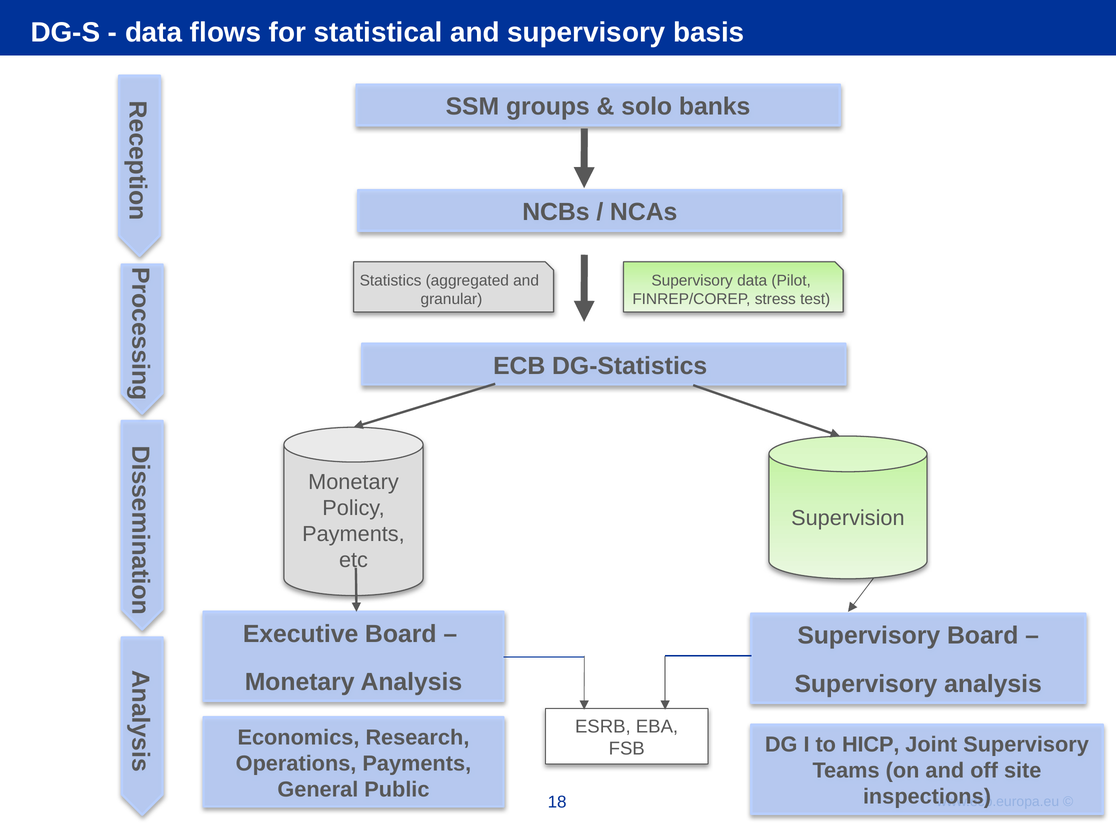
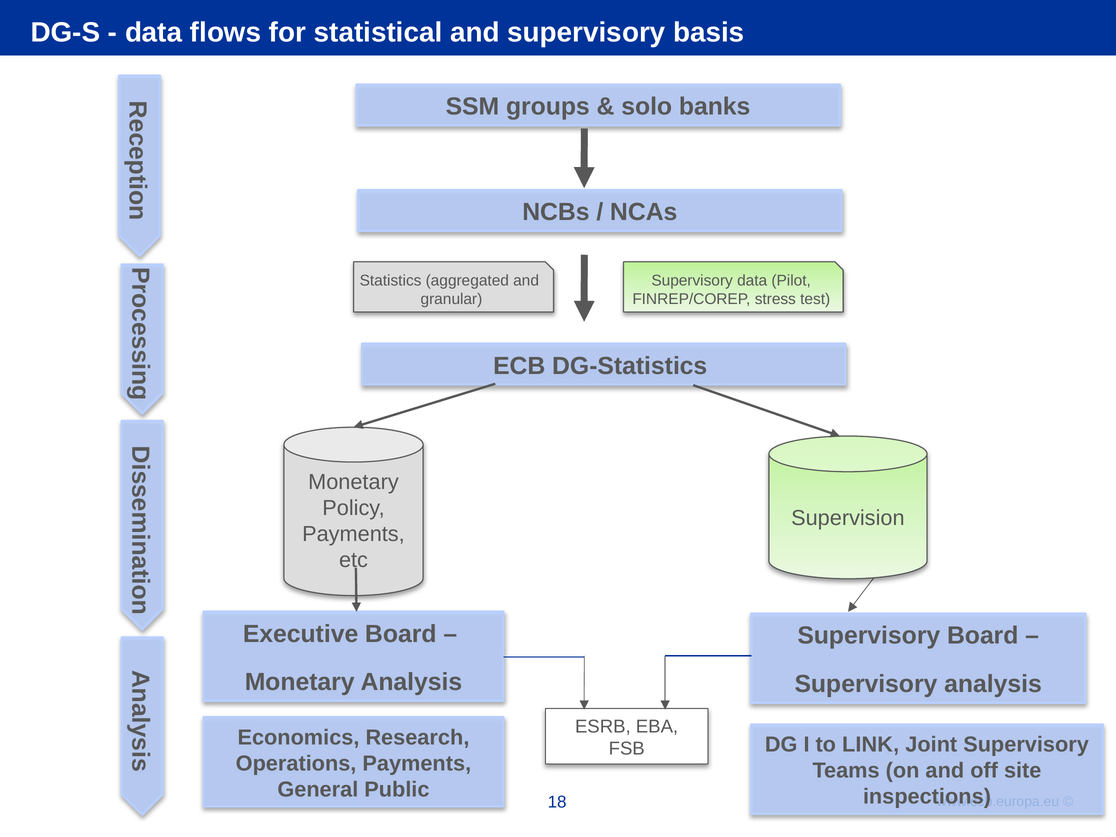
HICP: HICP -> LINK (871, 745)
